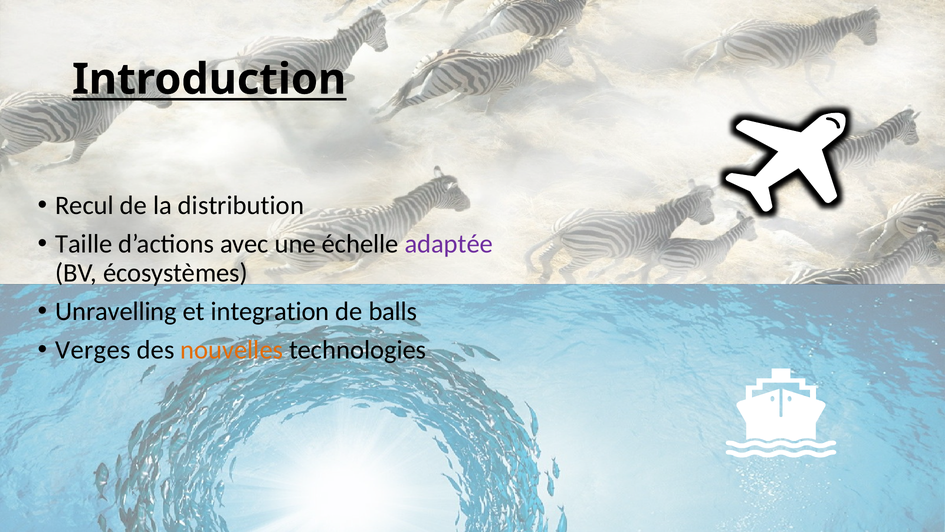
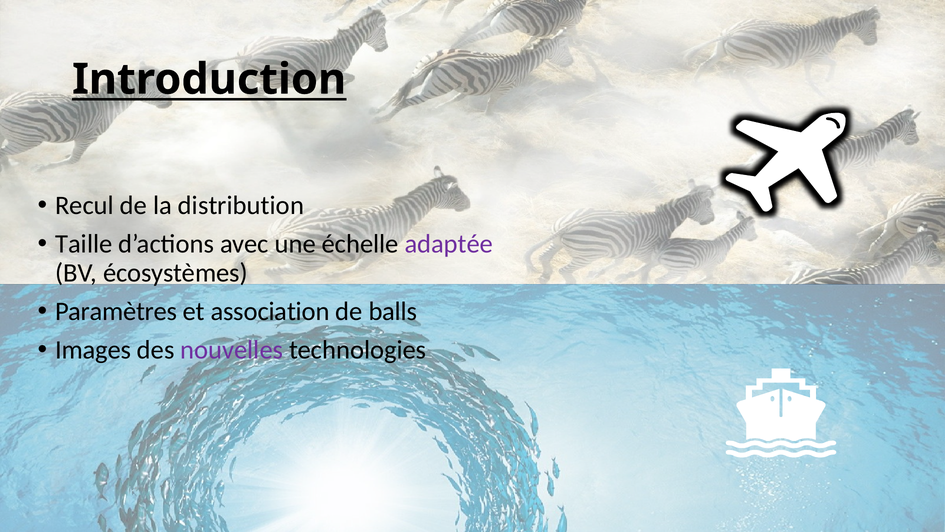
Unravelling: Unravelling -> Paramètres (116, 311)
integration: integration -> association (270, 311)
Verges: Verges -> Images (93, 350)
nouvelles colour: orange -> purple (232, 350)
